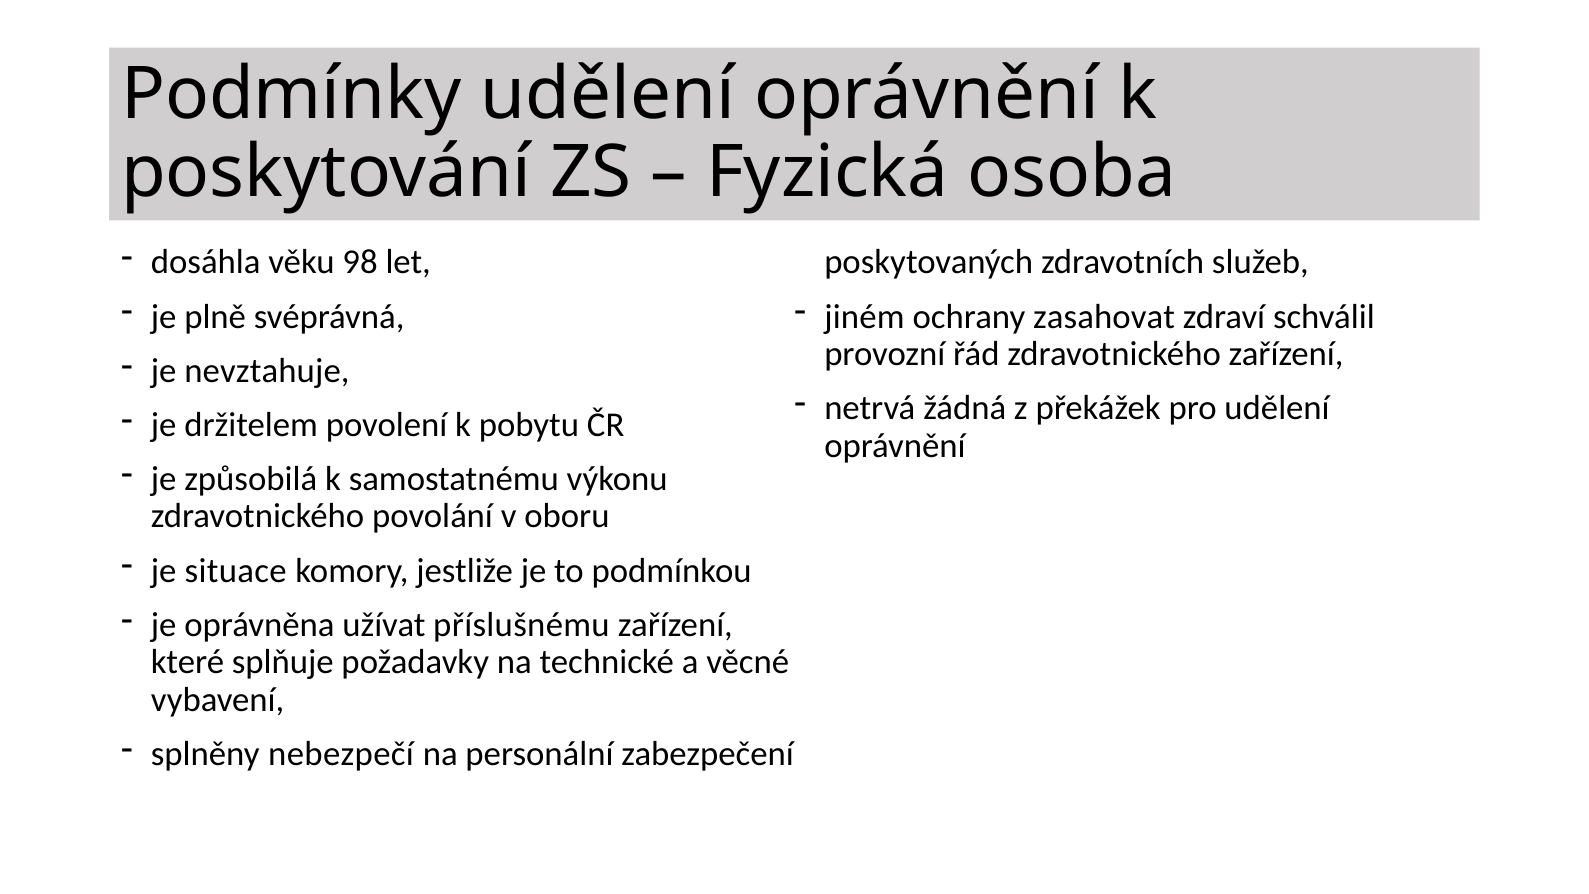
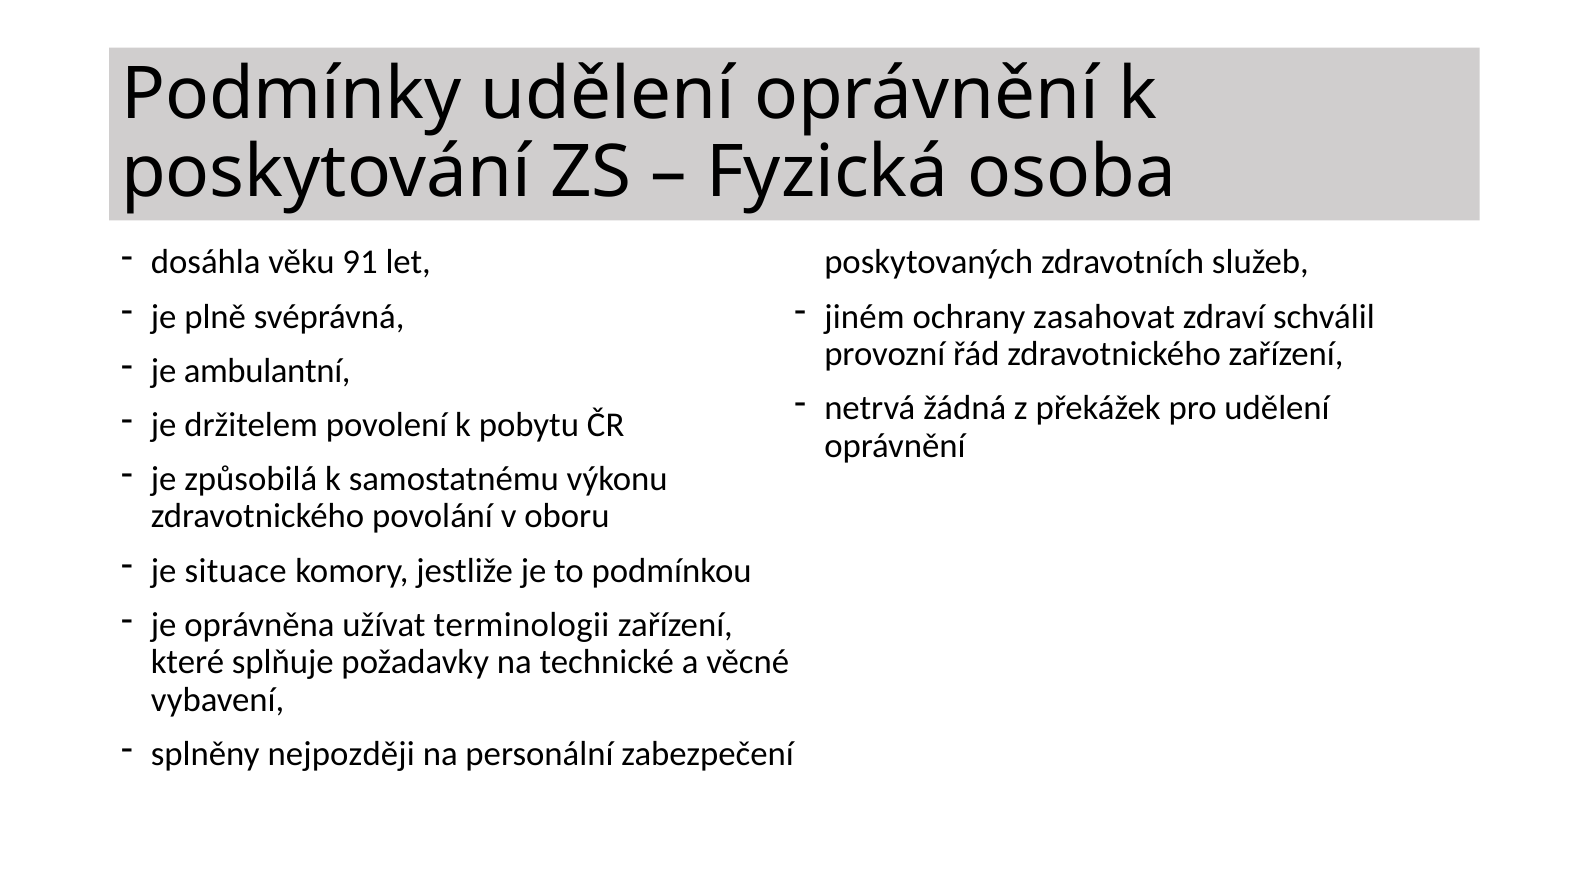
98: 98 -> 91 (360, 262)
nevztahuje: nevztahuje -> ambulantní (267, 371)
příslušnému: příslušnému -> terminologii (521, 625)
nebezpečí: nebezpečí -> nejpozději (341, 754)
